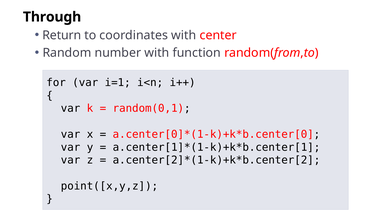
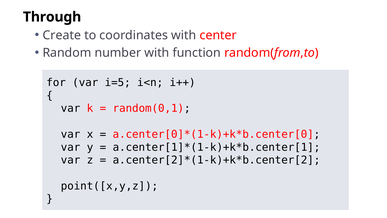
Return: Return -> Create (62, 35)
i=1: i=1 -> i=5 (118, 82)
